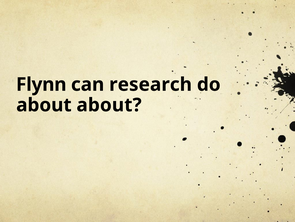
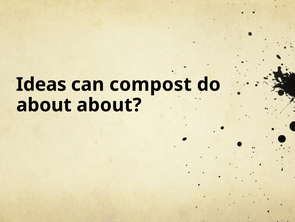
Flynn: Flynn -> Ideas (41, 84)
research: research -> compost (151, 84)
